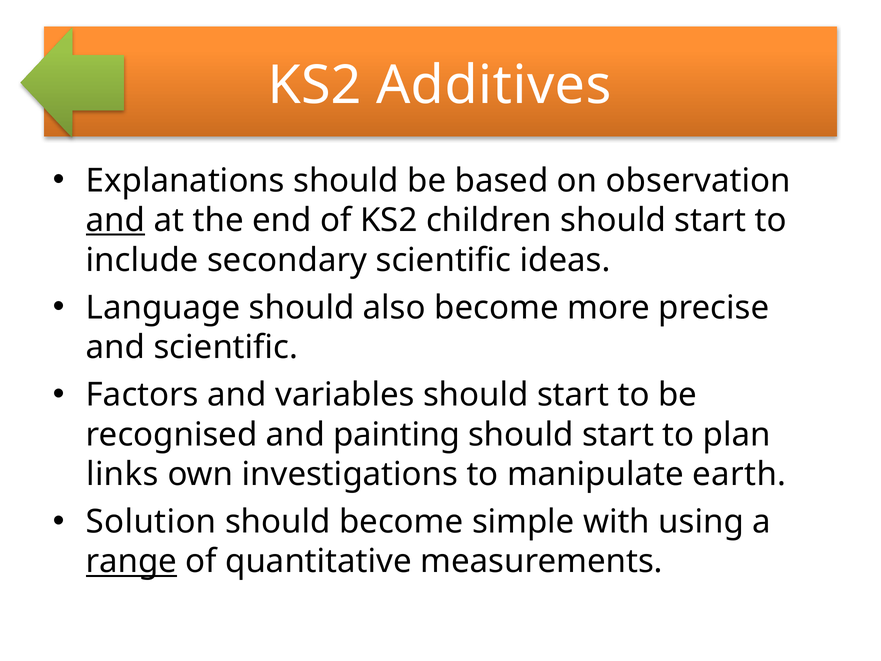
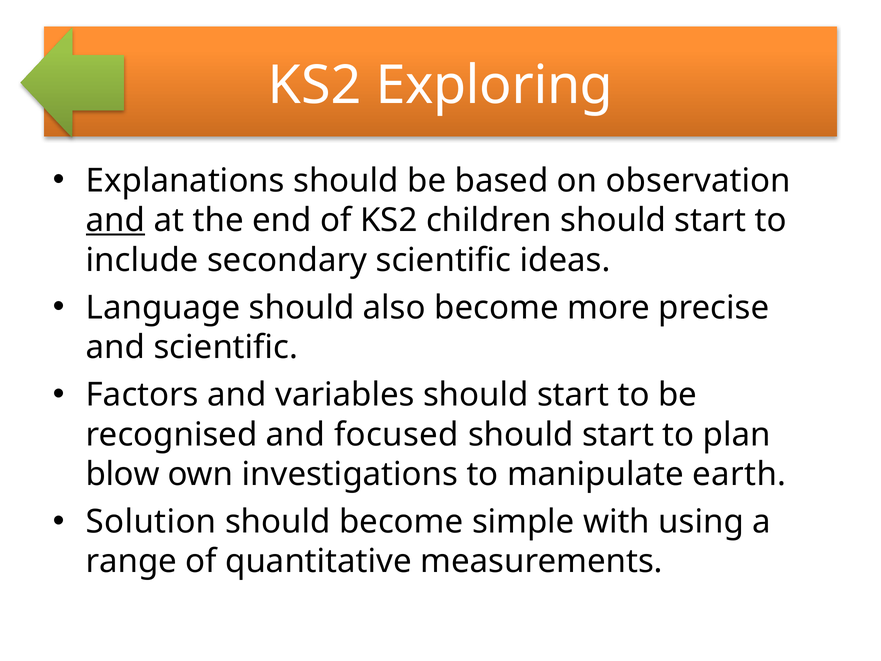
Additives: Additives -> Exploring (494, 85)
painting: painting -> focused (396, 434)
links: links -> blow (123, 474)
range underline: present -> none (131, 561)
